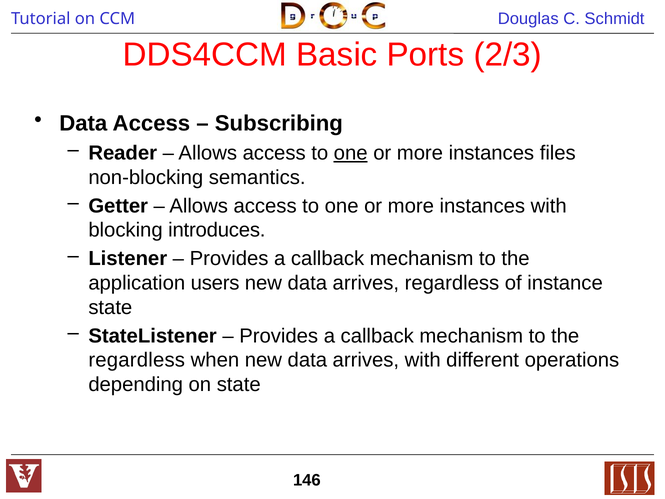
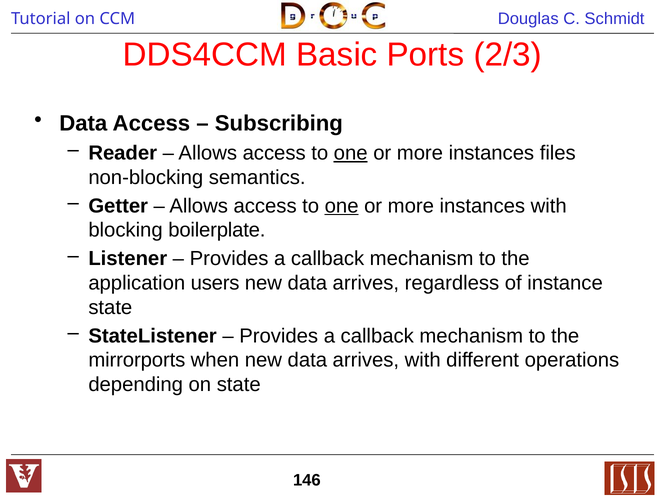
one underline: none -> present (342, 206)
introduces: introduces -> boilerplate (217, 230)
regardless: regardless -> mirrorports (137, 360)
